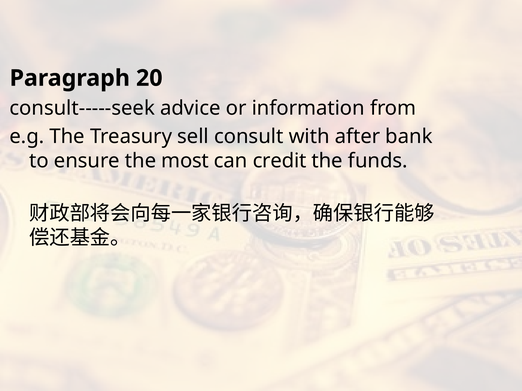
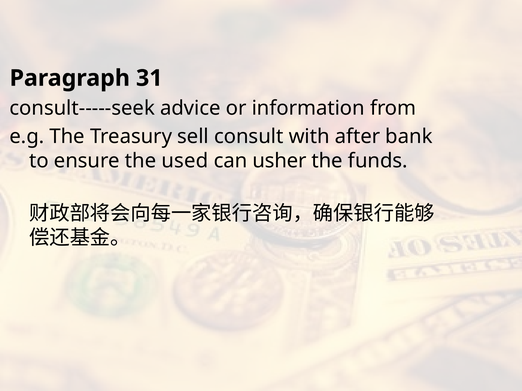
20: 20 -> 31 (149, 78)
most: most -> used (185, 161)
credit: credit -> usher (280, 161)
